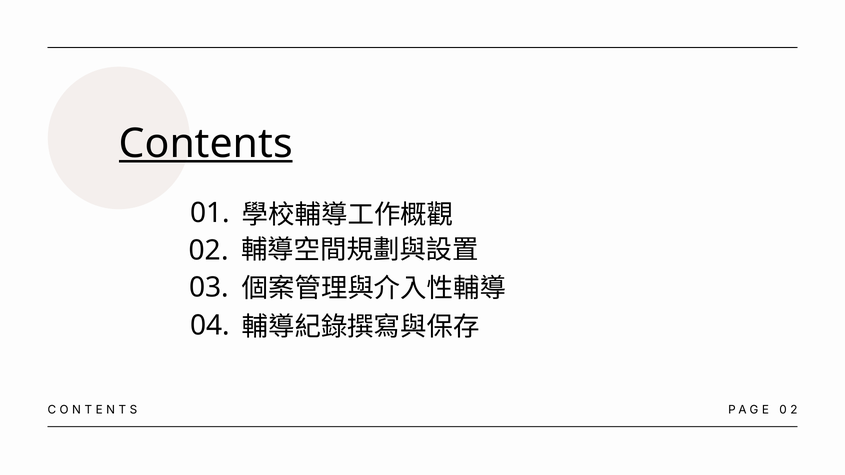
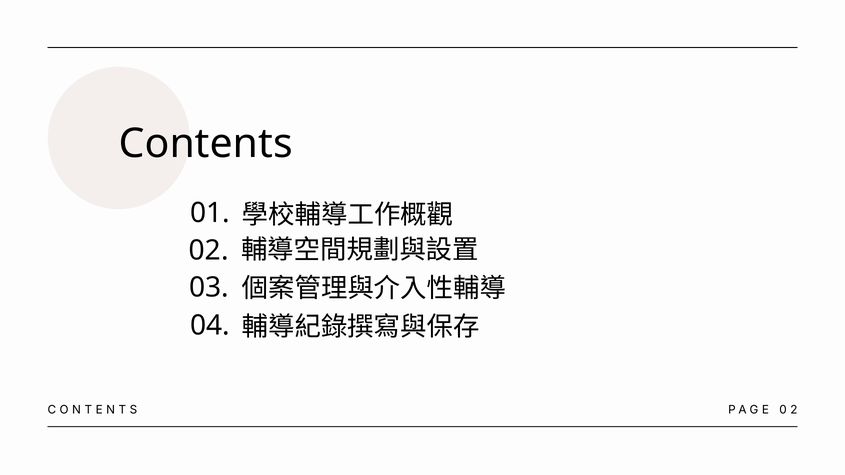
Contents underline: present -> none (206, 144)
